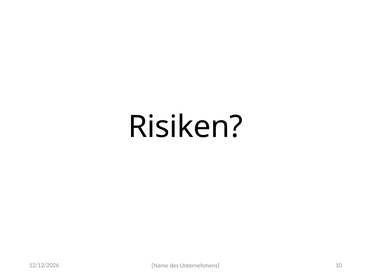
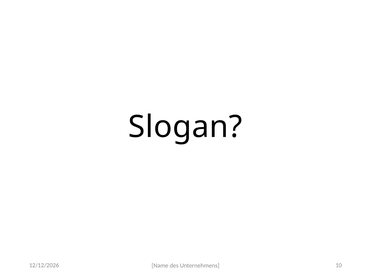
Risiken: Risiken -> Slogan (185, 127)
